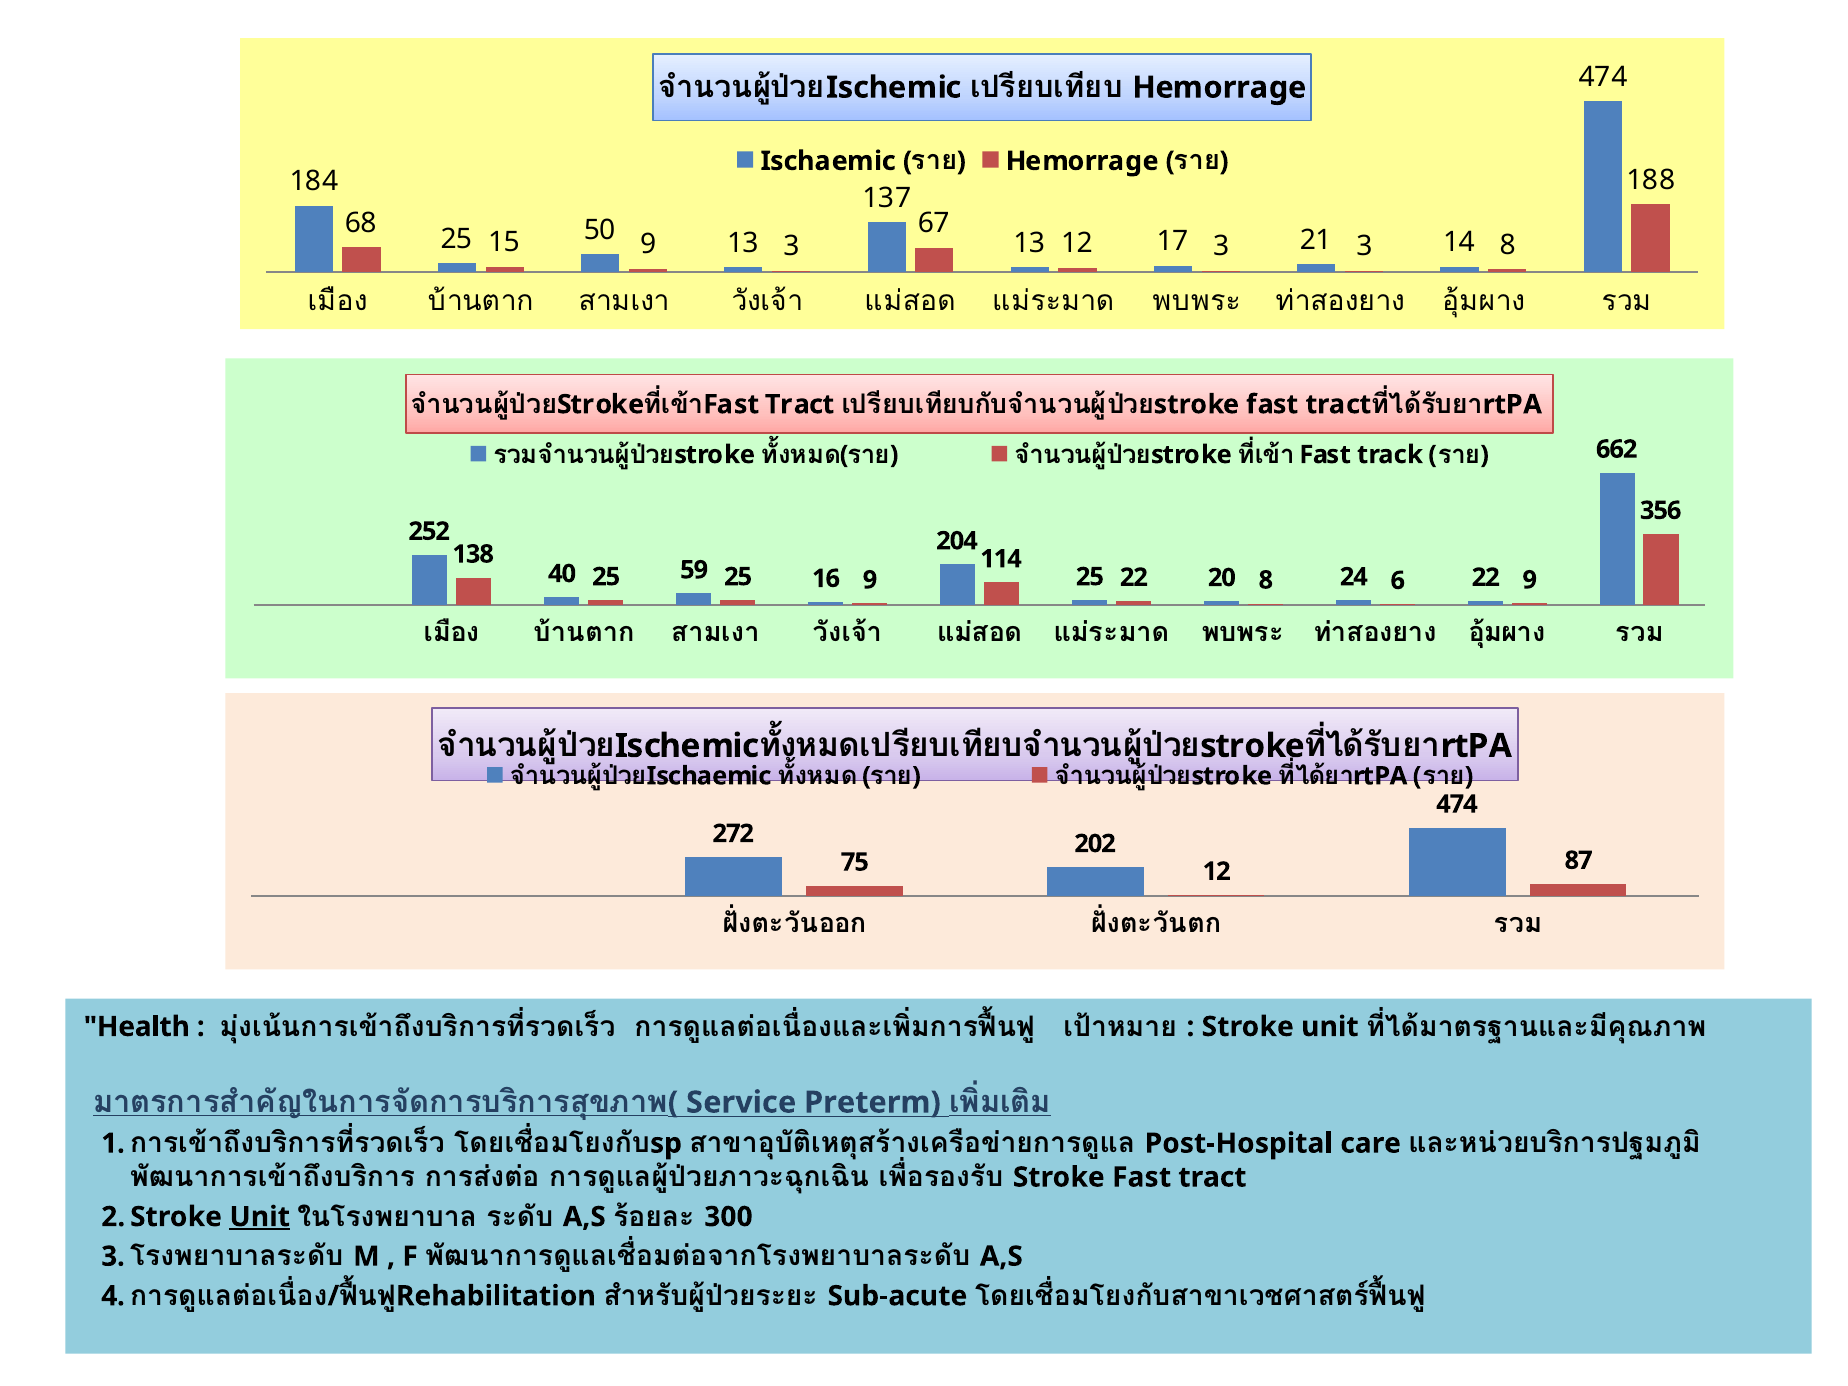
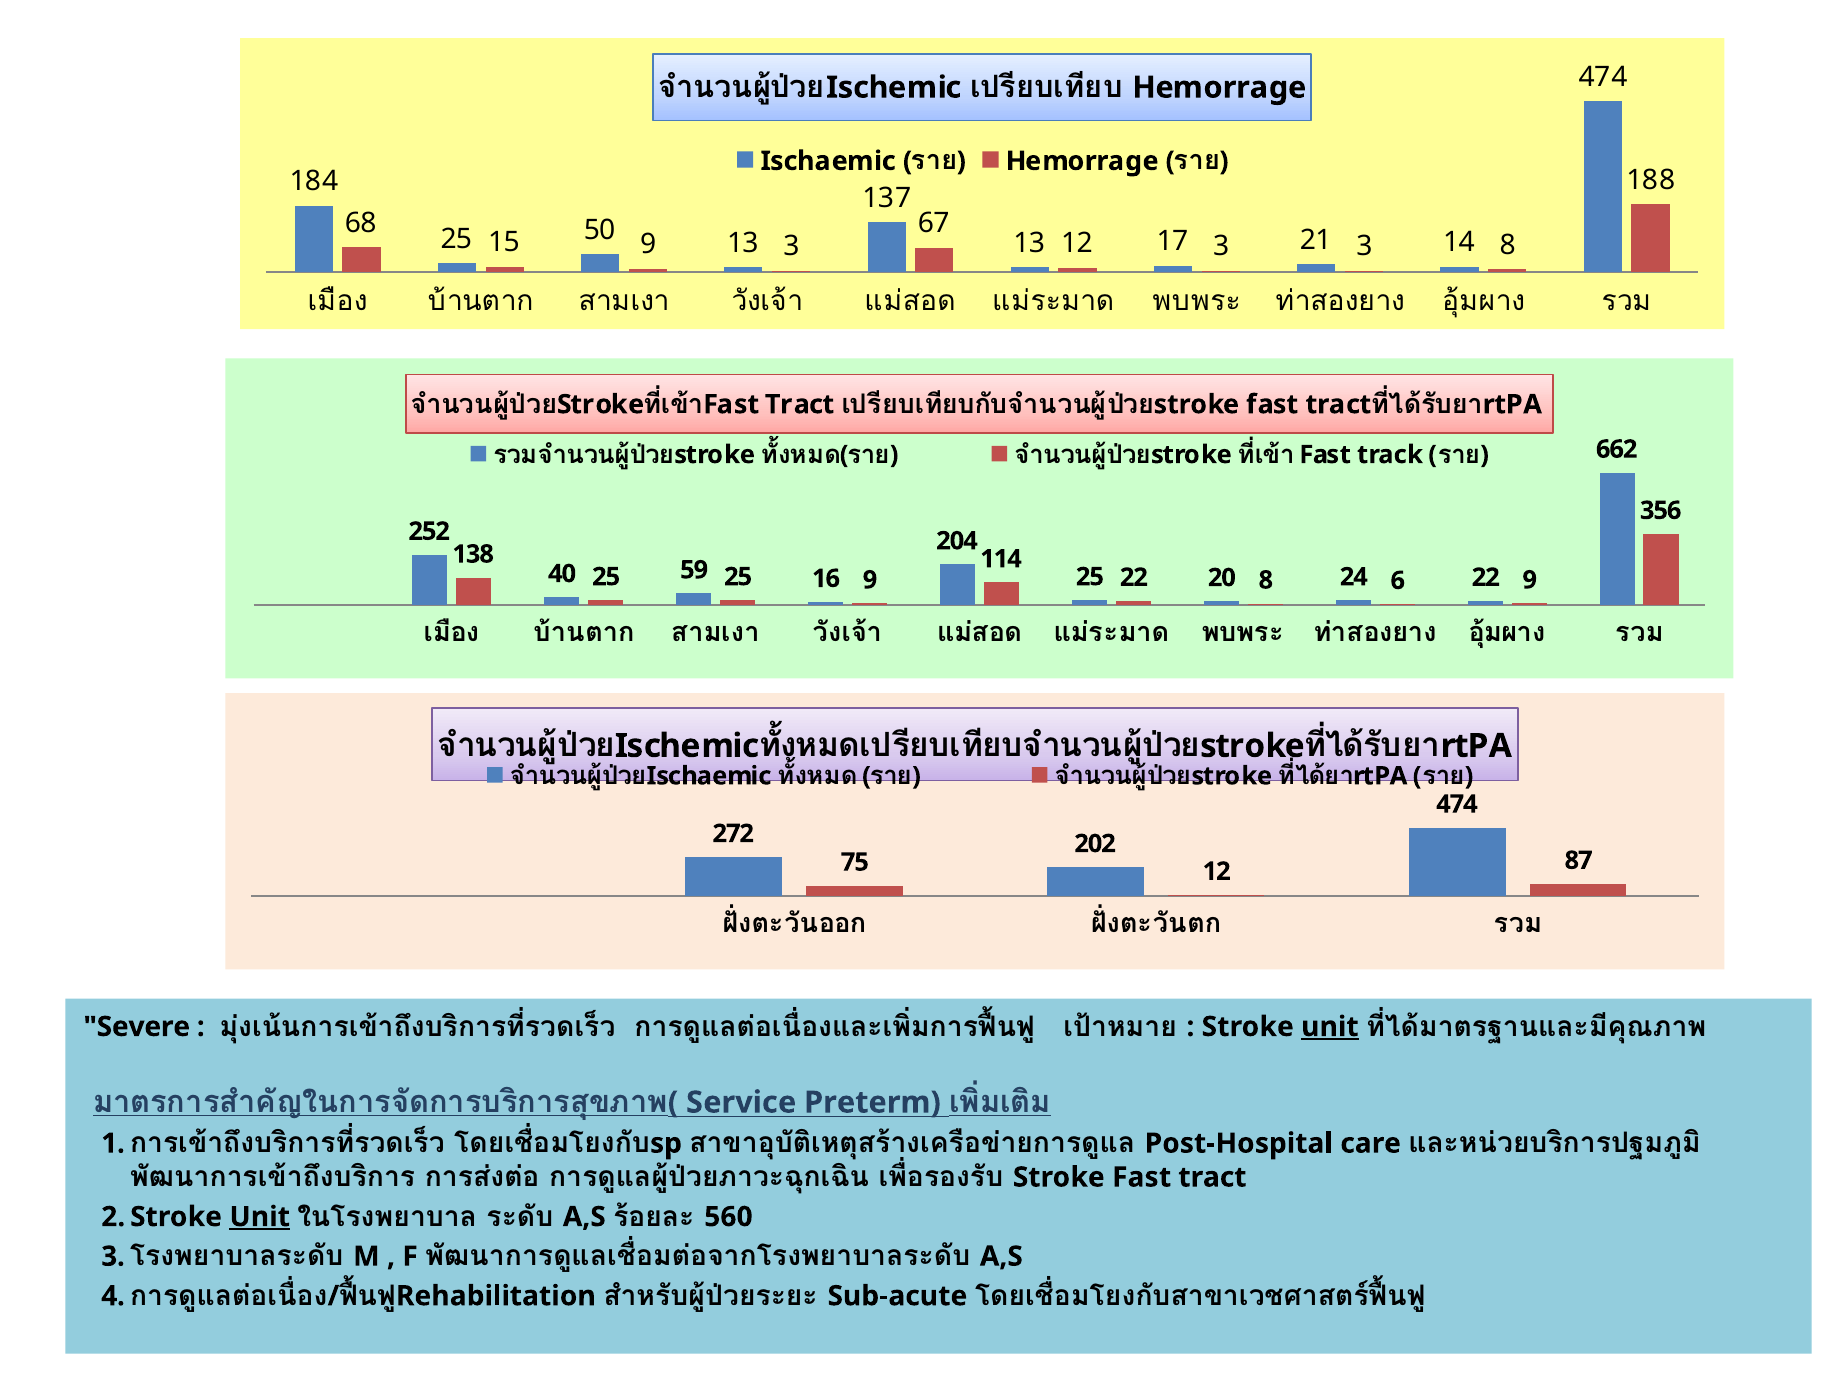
unit underline: none -> present (1330, 1027)
Health: Health -> Severe (137, 1027)
300: 300 -> 560 (728, 1217)
